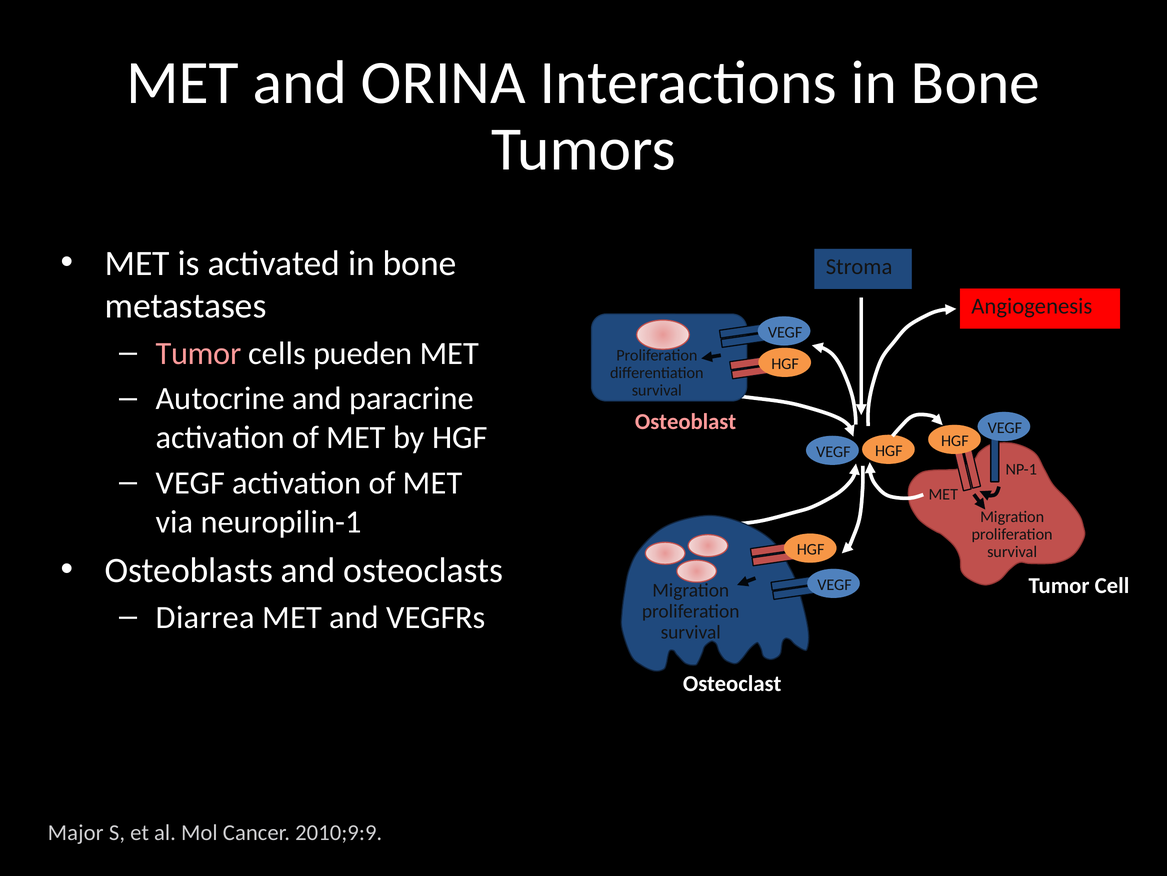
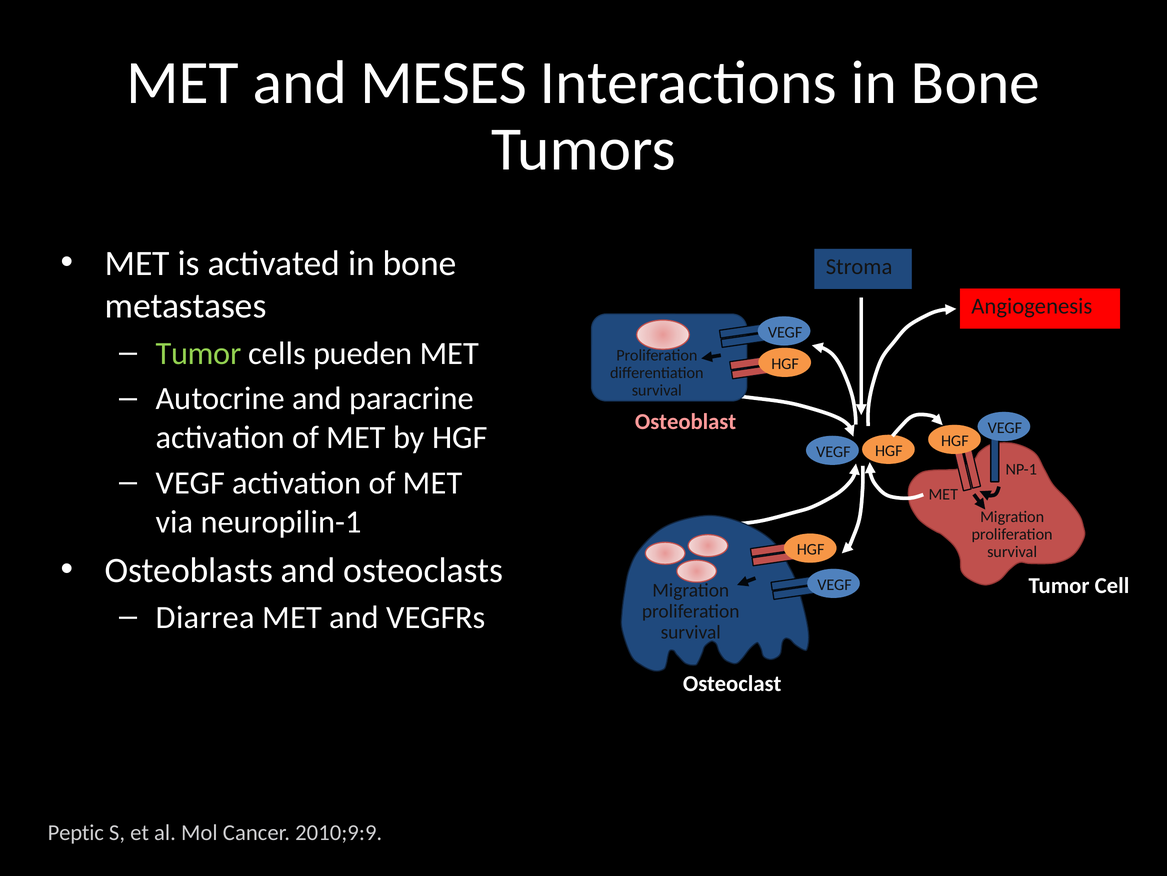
ORINA: ORINA -> MESES (444, 83)
Tumor colour: pink -> light green (199, 353)
Major: Major -> Peptic (76, 832)
